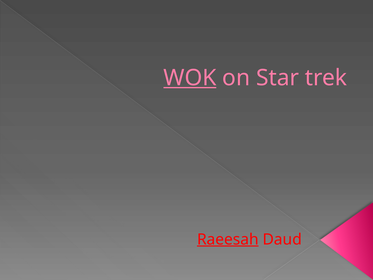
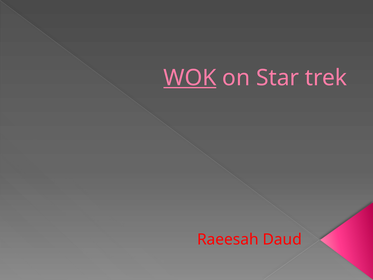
Raeesah underline: present -> none (228, 239)
